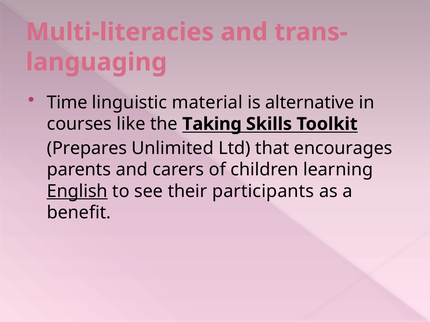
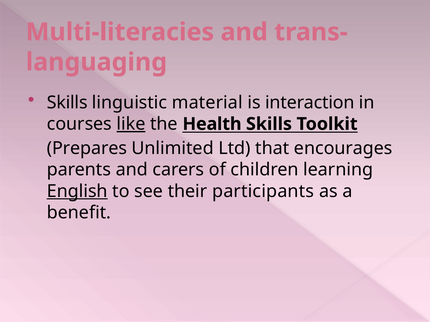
Time: Time -> Skills (67, 103)
alternative: alternative -> interaction (310, 103)
like underline: none -> present (131, 124)
Taking: Taking -> Health (212, 124)
